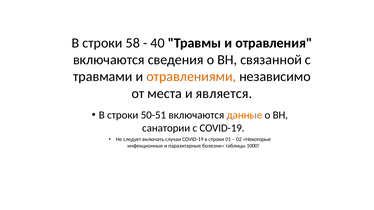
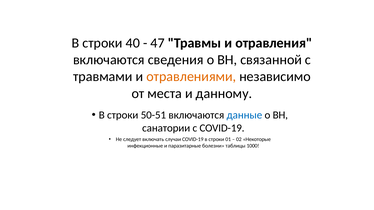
строки 58: 58 -> 40 (133, 43)
40: 40 -> 47 (158, 43)
является: является -> данному (224, 94)
данные colour: orange -> blue (244, 115)
